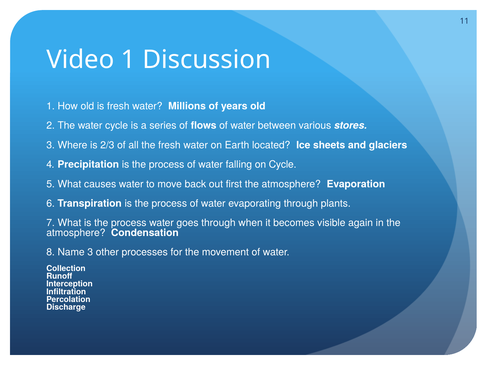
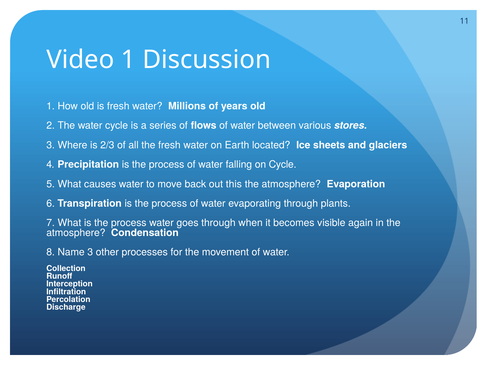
first: first -> this (234, 184)
